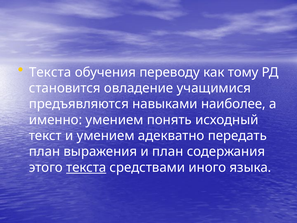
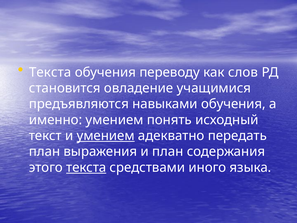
тому: тому -> слов (243, 72)
навыками наиболее: наиболее -> обучения (233, 104)
умением underline: none -> present (106, 136)
